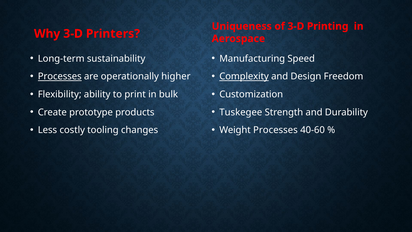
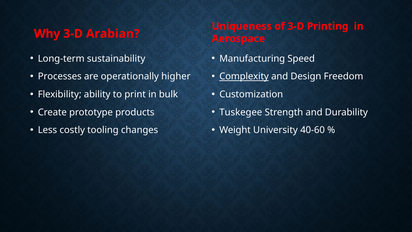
Printers: Printers -> Arabian (113, 34)
Processes underline: present -> none (60, 76)
Weight Processes: Processes -> University (275, 130)
